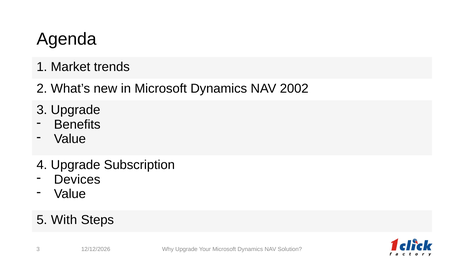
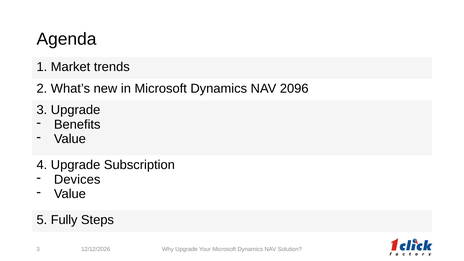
2002: 2002 -> 2096 (294, 88)
With: With -> Fully (64, 220)
